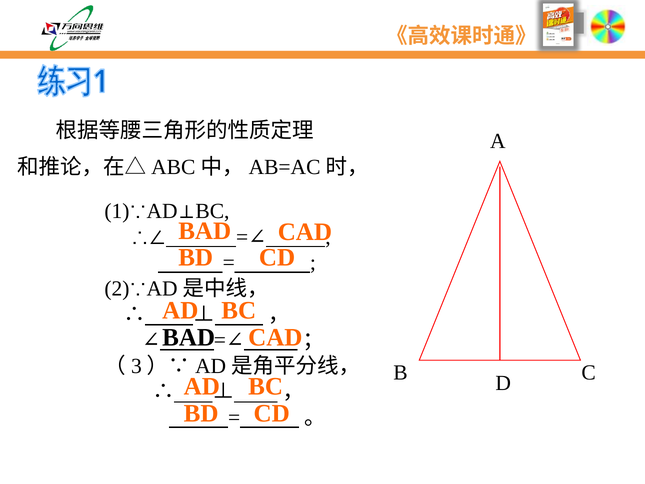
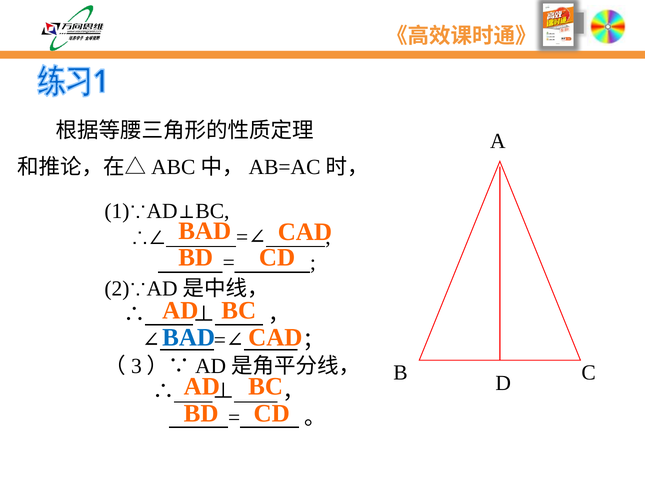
BAD colour: black -> blue (189, 337)
